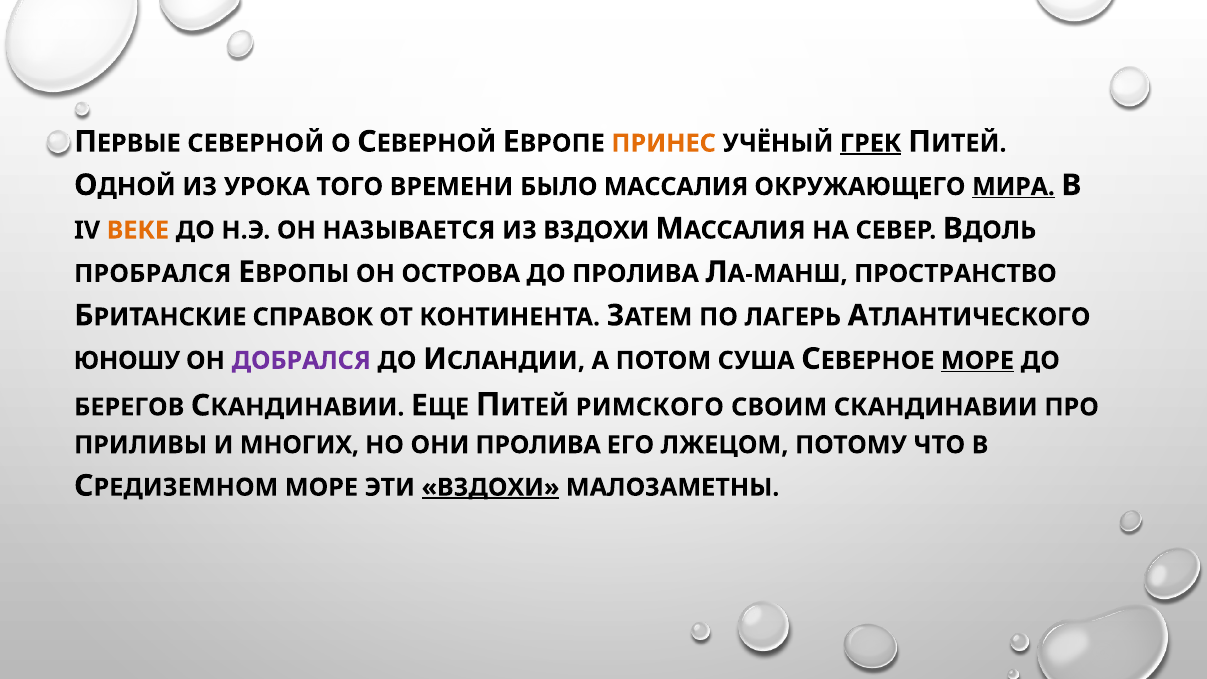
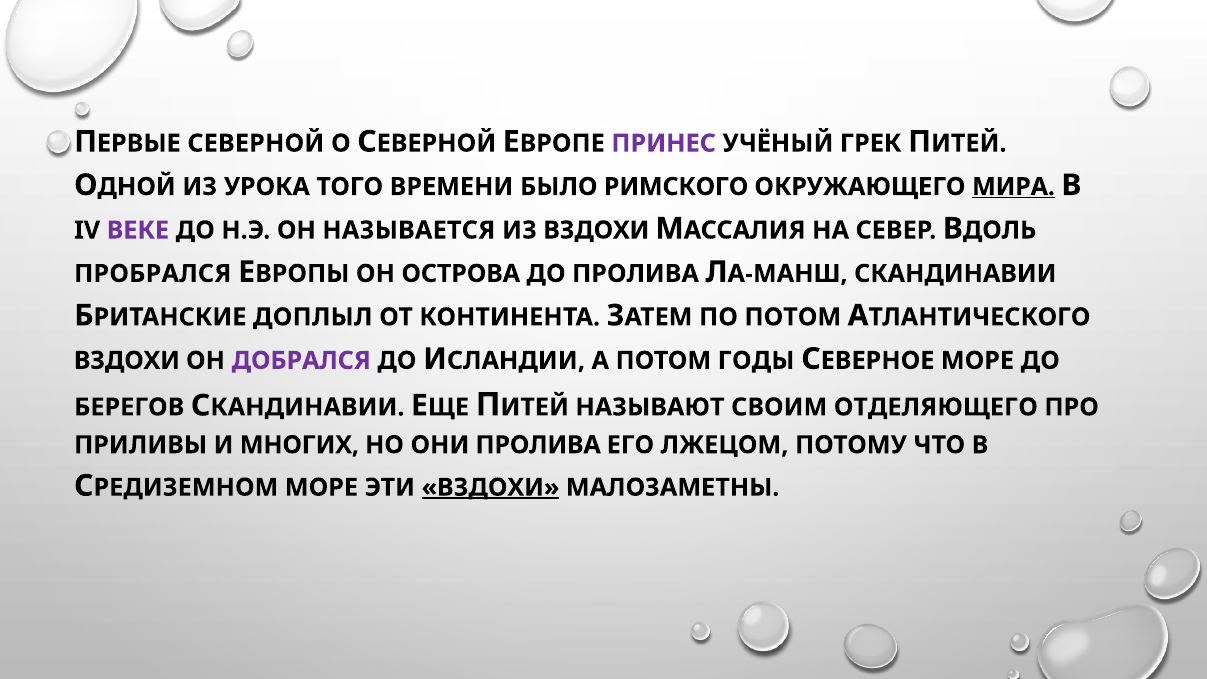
ПРИНЕС colour: orange -> purple (664, 143)
ГРЕК underline: present -> none (871, 143)
БЫЛО МАССАЛИЯ: МАССАЛИЯ -> РИМСКОГО (676, 187)
ВЕКЕ colour: orange -> purple (138, 230)
ЛА-МАНШ ПРОСТРАНСТВО: ПРОСТРАНСТВО -> СКАНДИНАВИИ (955, 274)
СПРАВОК: СПРАВОК -> ДОПЛЫЛ (313, 317)
ПО ЛАГЕРЬ: ЛАГЕРЬ -> ПОТОМ (793, 317)
ЮНОШУ: ЮНОШУ -> ВЗДОХИ (127, 361)
СУША: СУША -> ГОДЫ (756, 361)
МОРЕ underline: present -> none (978, 361)
РИМСКОГО: РИМСКОГО -> НАЗЫВАЮТ (650, 407)
СВОИМ СКАНДИНАВИИ: СКАНДИНАВИИ -> ОТДЕЛЯЮЩЕГО (936, 407)
